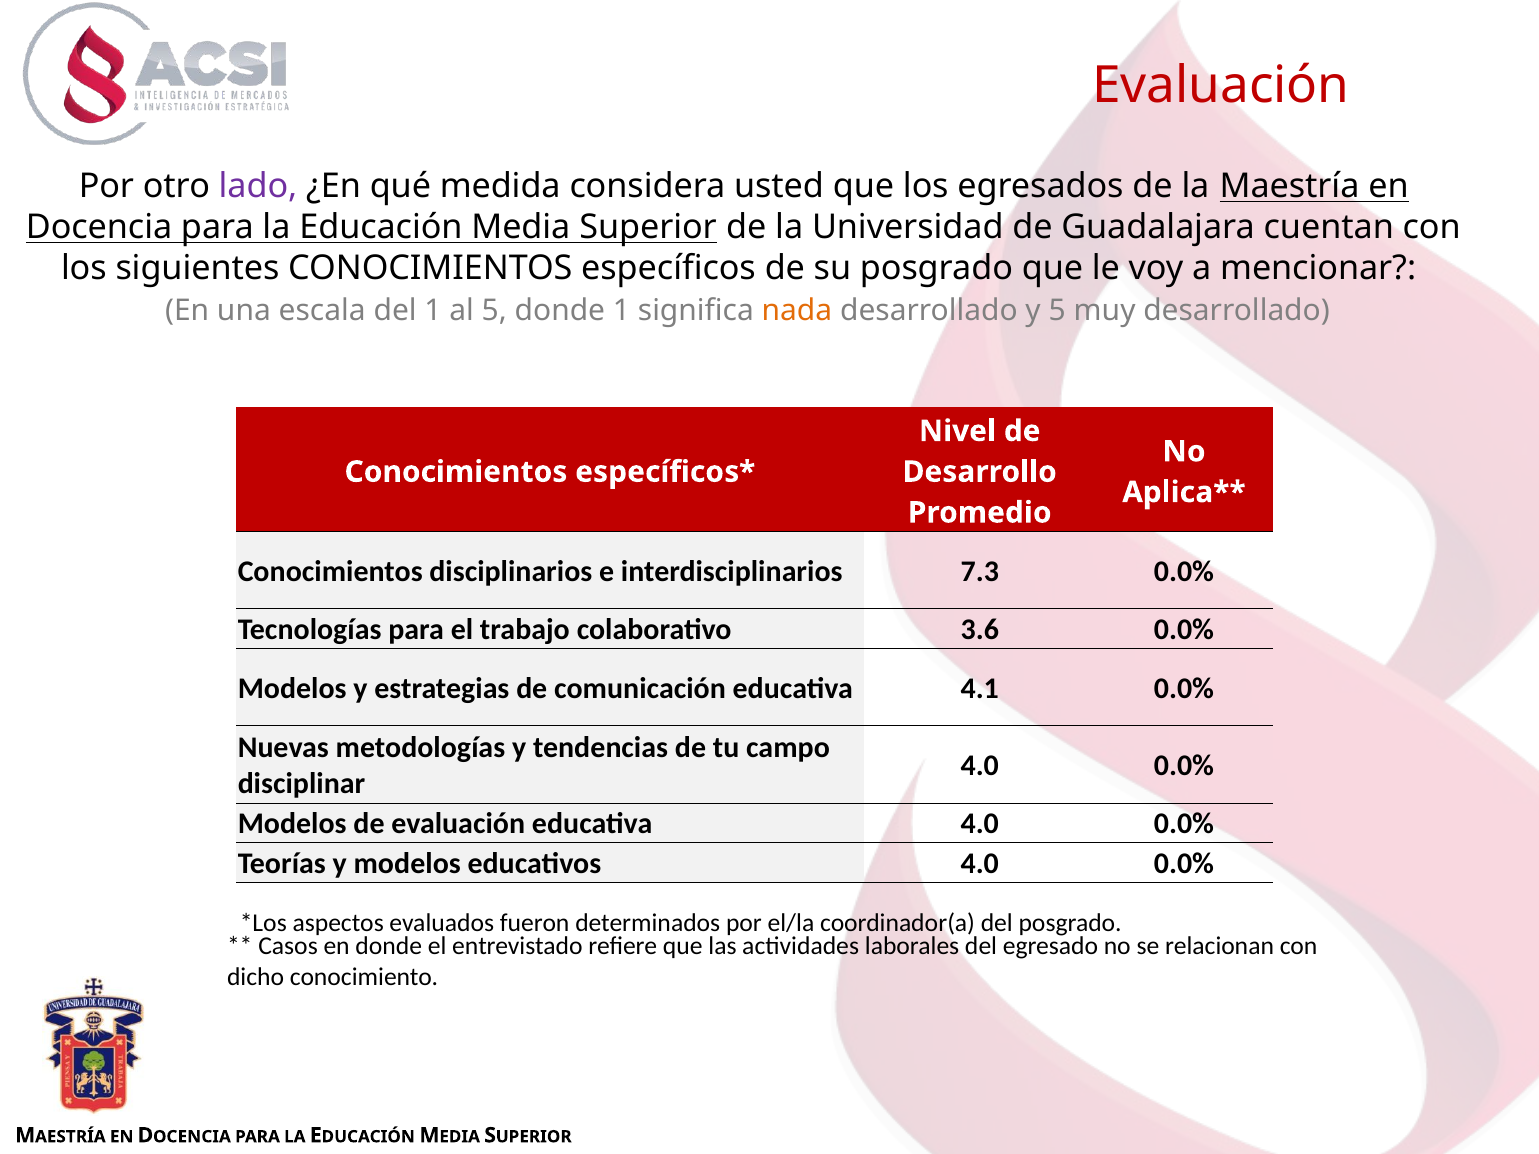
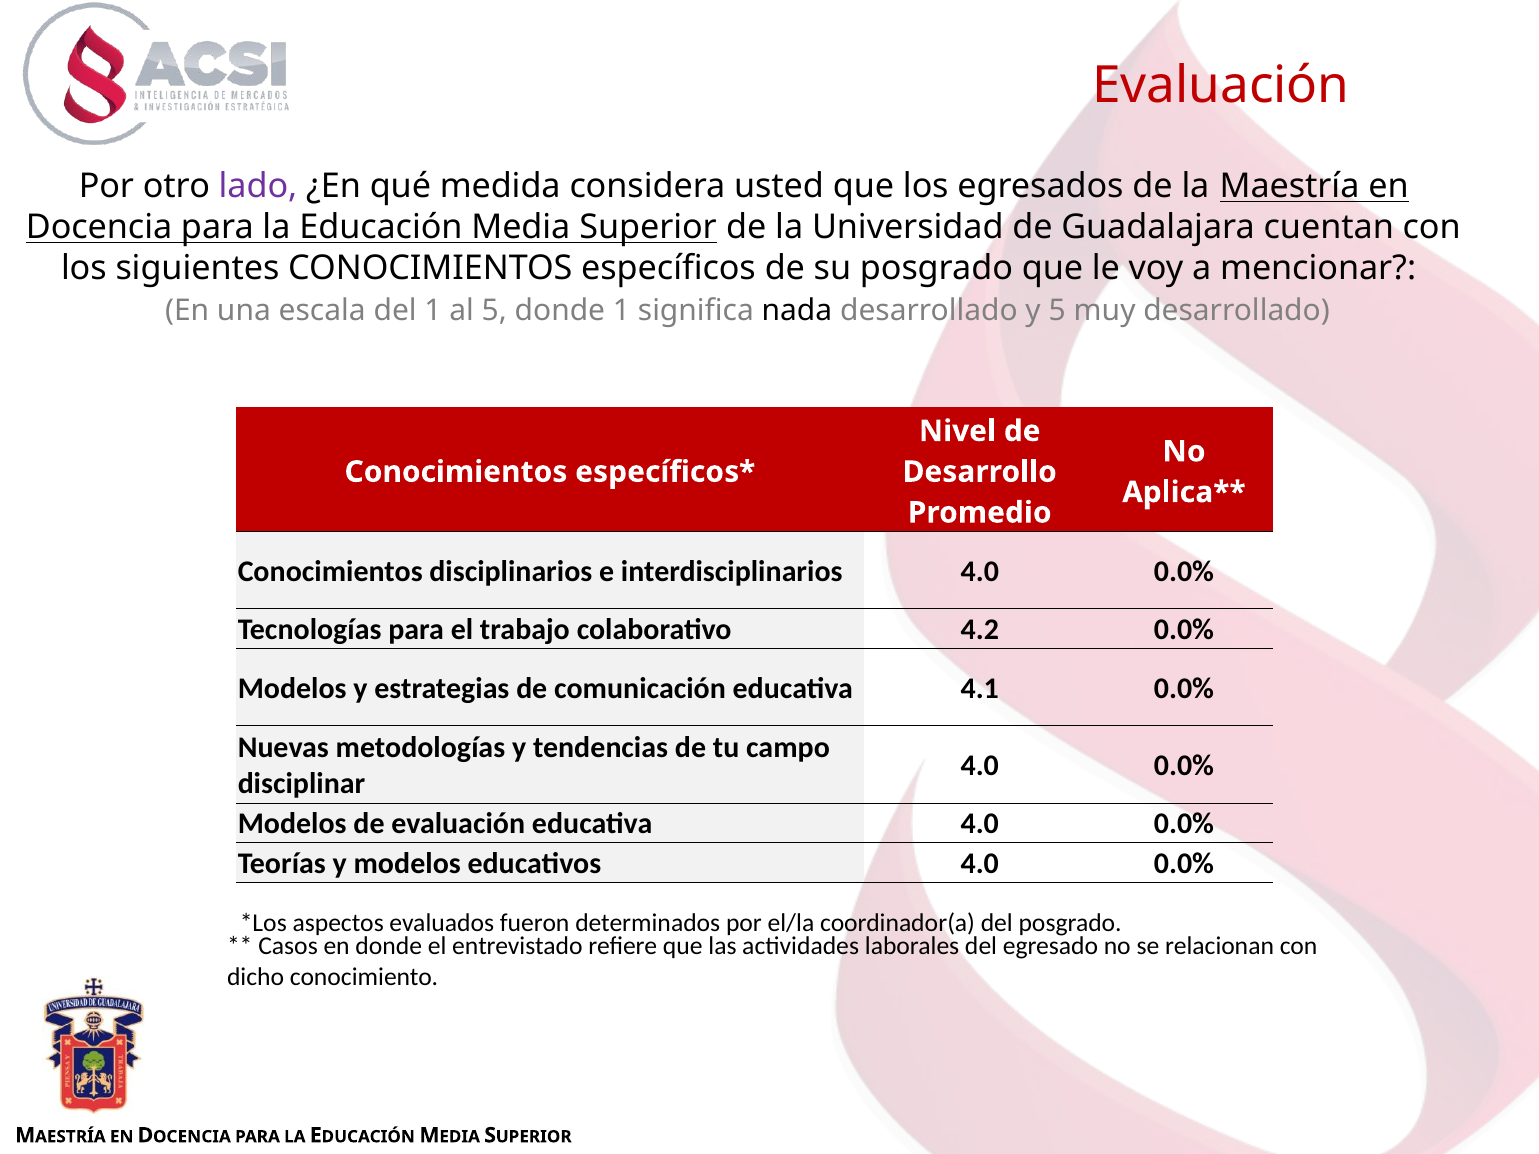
nada colour: orange -> black (797, 311)
interdisciplinarios 7.3: 7.3 -> 4.0 (980, 571)
3.6: 3.6 -> 4.2 (980, 630)
